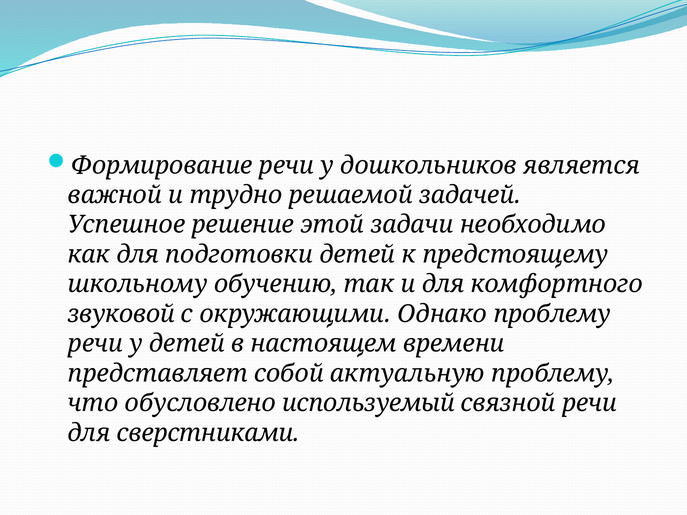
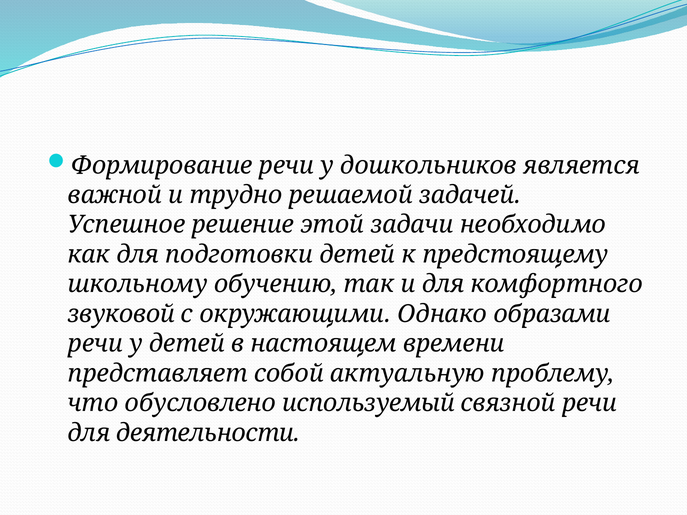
Однако проблему: проблему -> образами (552, 314)
сверстниками: сверстниками -> деятельности (208, 433)
